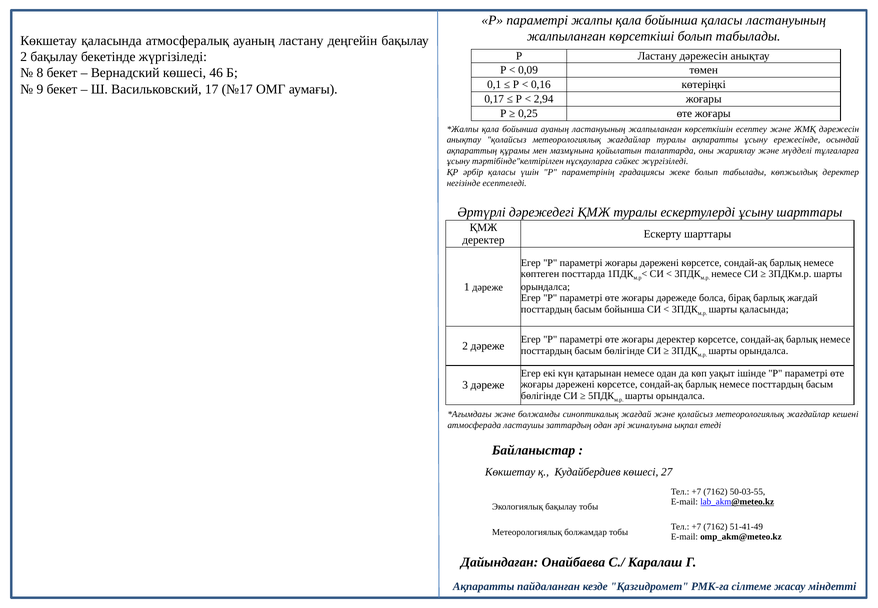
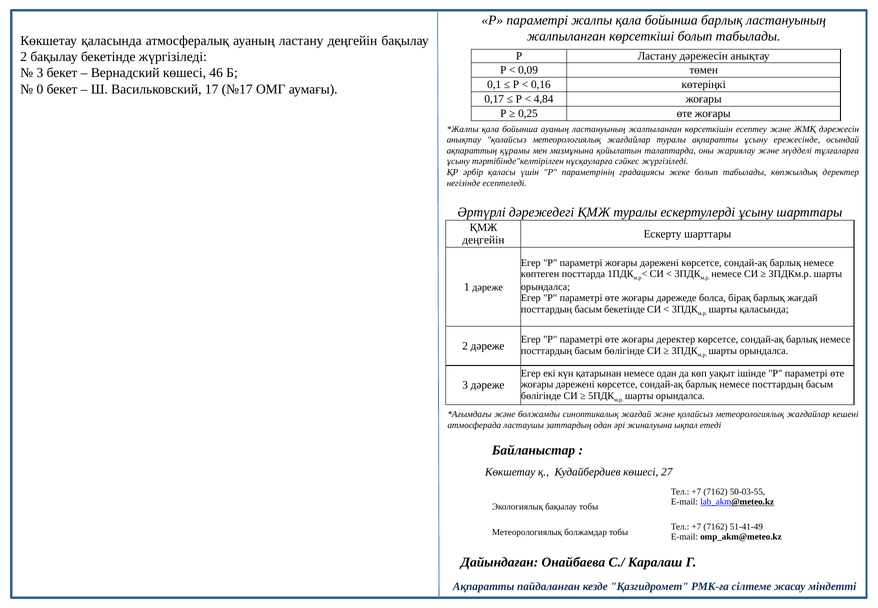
бойынша қаласы: қаласы -> барлық (722, 20)
8: 8 -> 3 (40, 73)
9: 9 -> 0 (40, 89)
2,94: 2,94 -> 4,84 (544, 99)
деректер: деректер -> деңгейін (483, 240)
басым бойынша: бойынша -> бекетінде (625, 309)
